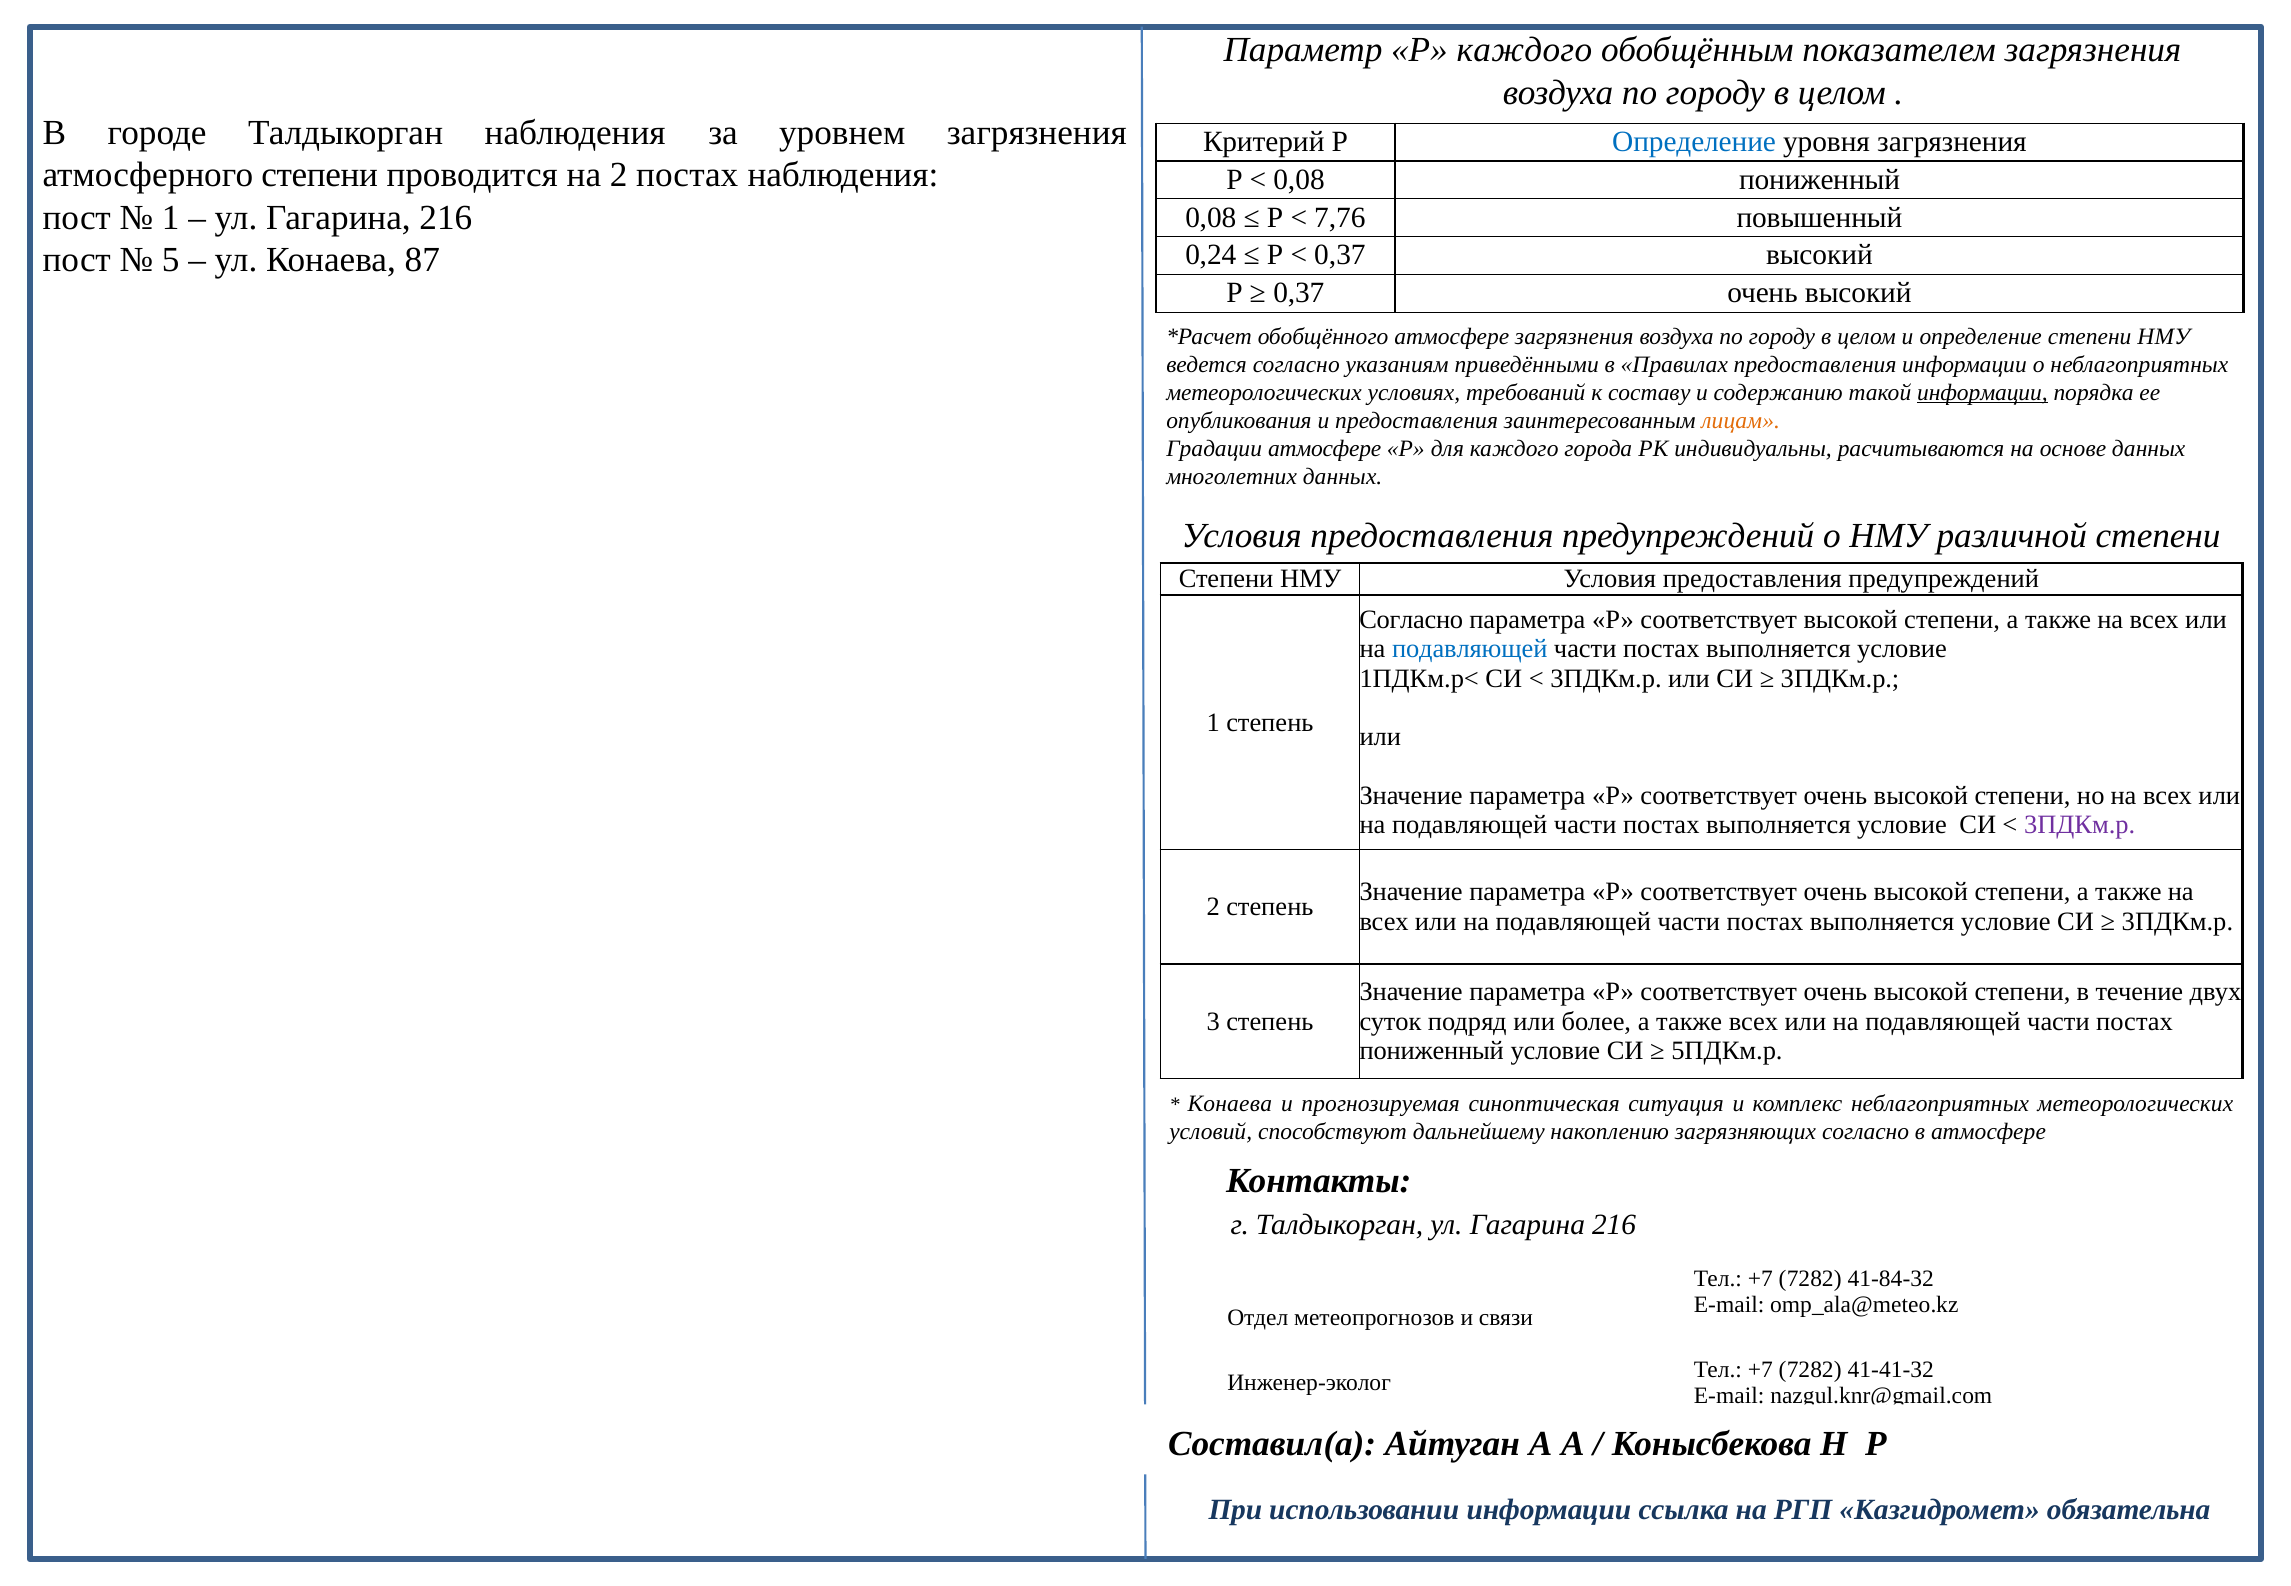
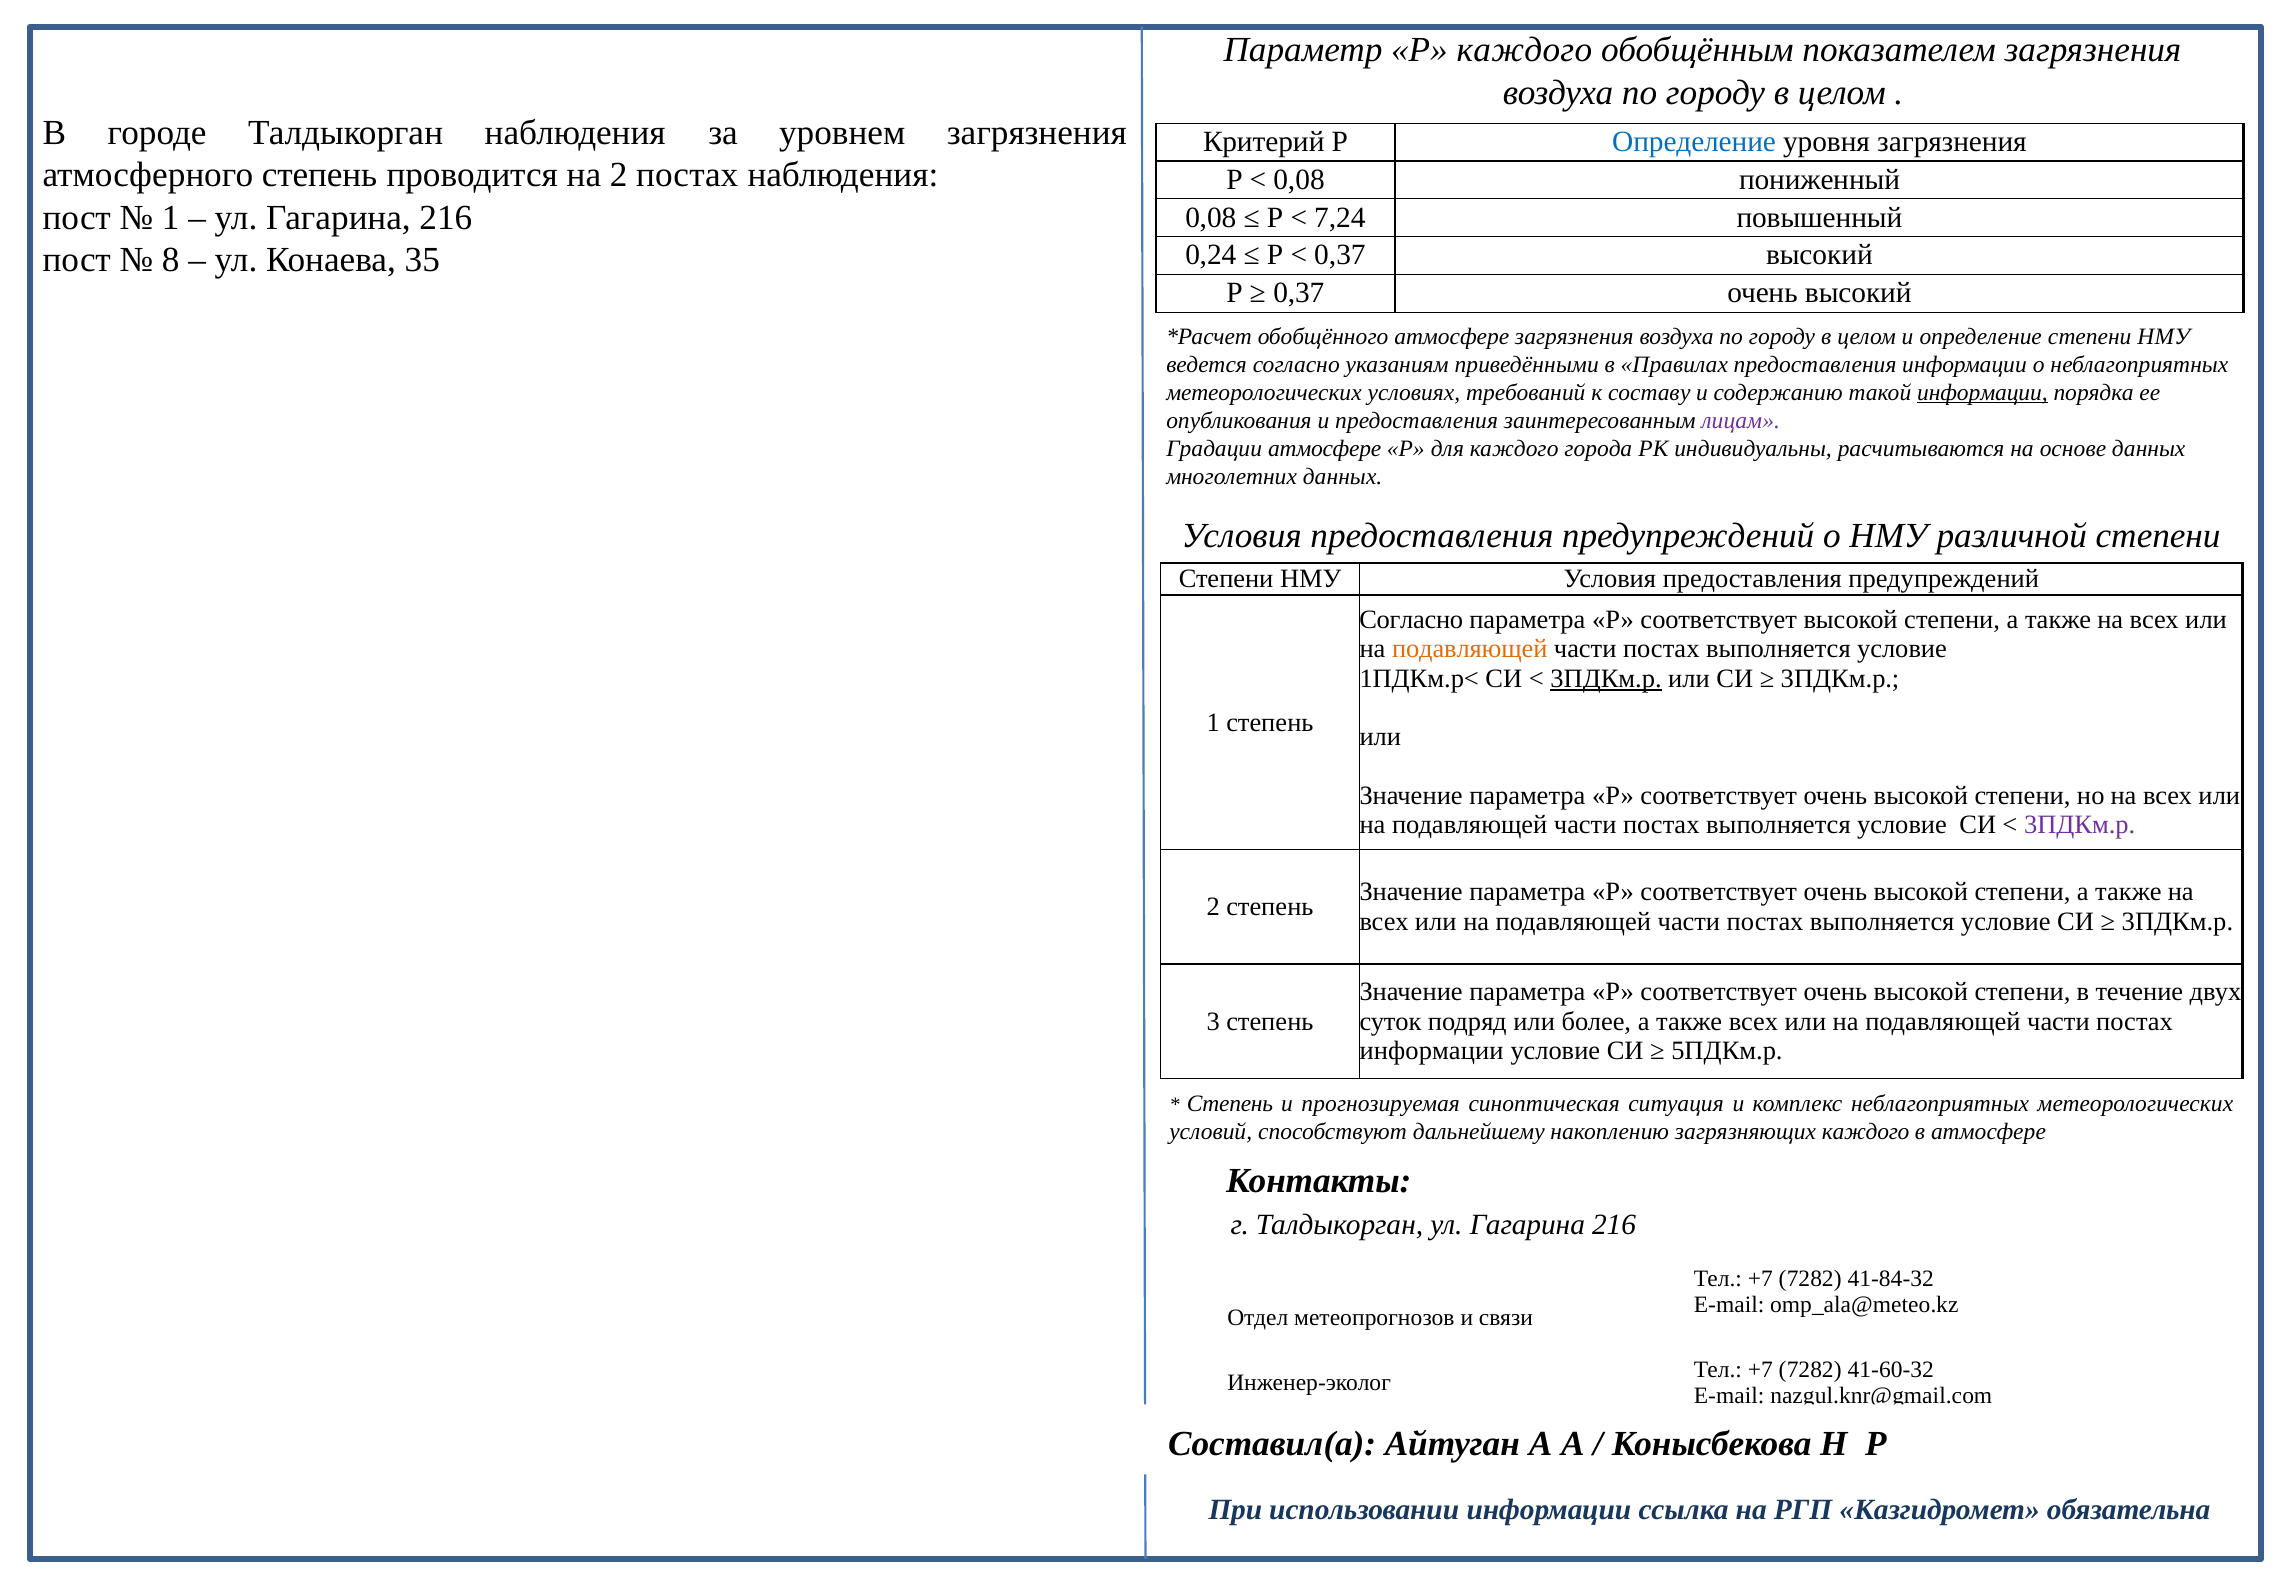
атмосферного степени: степени -> степень (320, 175)
7,76: 7,76 -> 7,24 (1340, 217)
5: 5 -> 8 (171, 260)
87: 87 -> 35 (422, 260)
лицам colour: orange -> purple (1741, 421)
подавляющей colour: blue -> orange (1470, 649)
3ПДКм.р underline: none -> present (1606, 678)
пониженный: пониженный -> информации (1432, 1051)
Конаева: Конаева -> Степень (1230, 1104)
загрязняющих согласно: согласно -> каждого (1866, 1132)
41-41-32: 41-41-32 -> 41-60-32 (1891, 1370)
